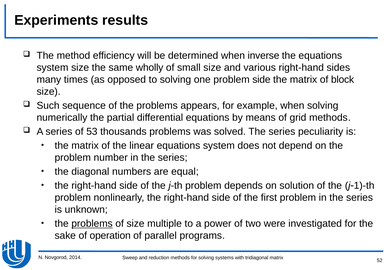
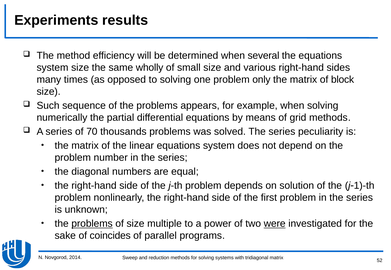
inverse: inverse -> several (263, 56)
problem side: side -> only (261, 80)
53: 53 -> 70 (92, 132)
were underline: none -> present (275, 224)
operation: operation -> coincides (110, 236)
